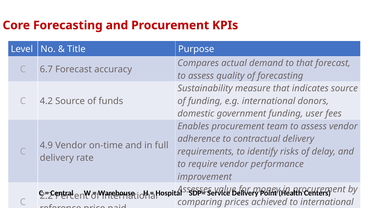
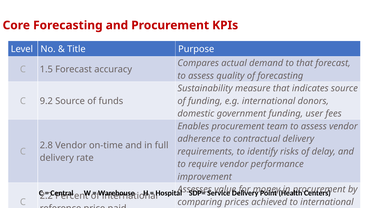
6.7: 6.7 -> 1.5 (46, 69)
4.2: 4.2 -> 9.2 (46, 101)
4.9: 4.9 -> 2.8 (46, 145)
